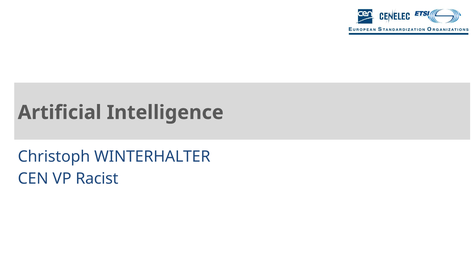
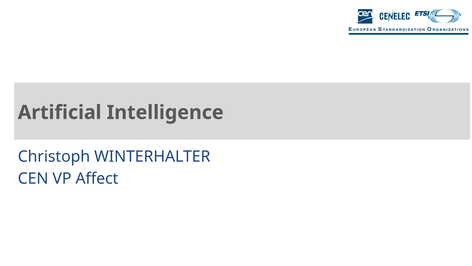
Racist: Racist -> Affect (97, 178)
